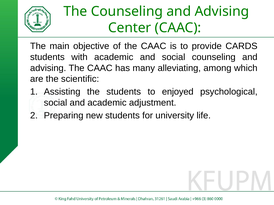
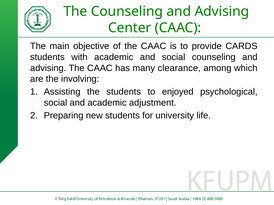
alleviating: alleviating -> clearance (179, 68)
scientific: scientific -> involving (80, 79)
